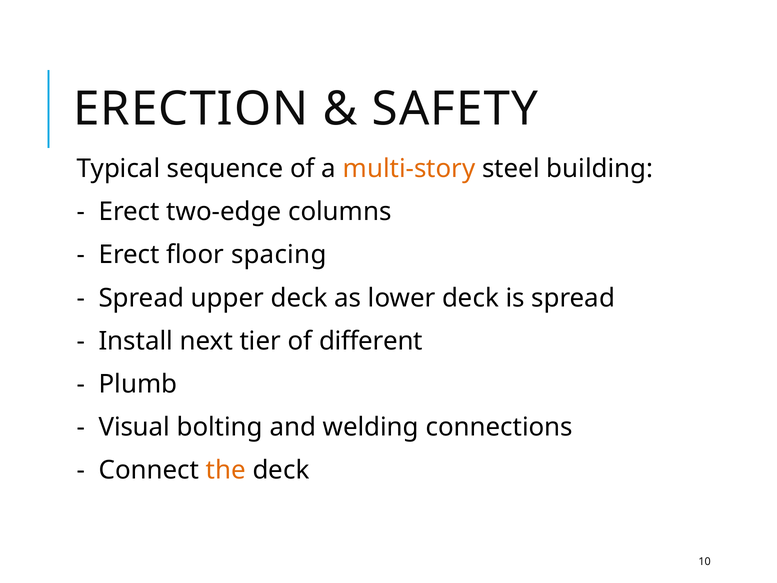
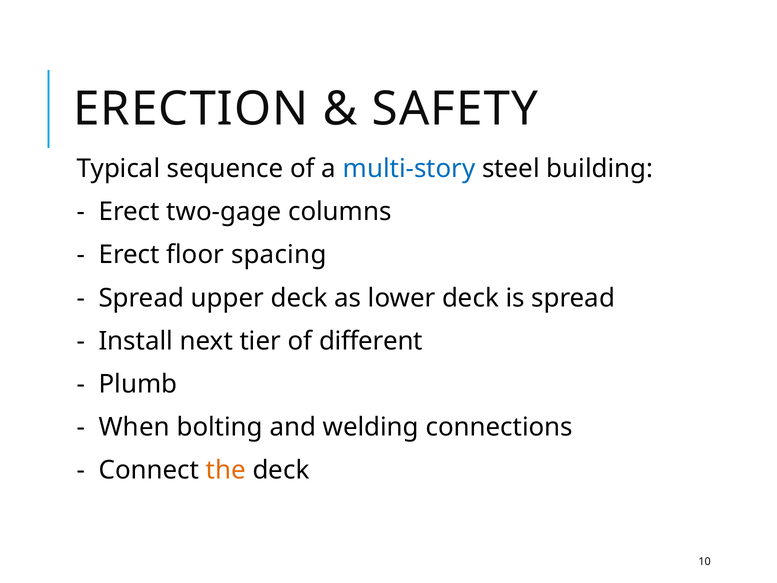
multi-story colour: orange -> blue (409, 169)
two-edge: two-edge -> two-gage (224, 212)
Visual: Visual -> When (134, 427)
